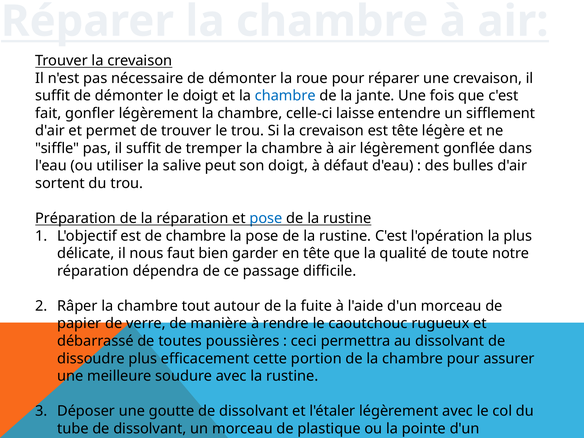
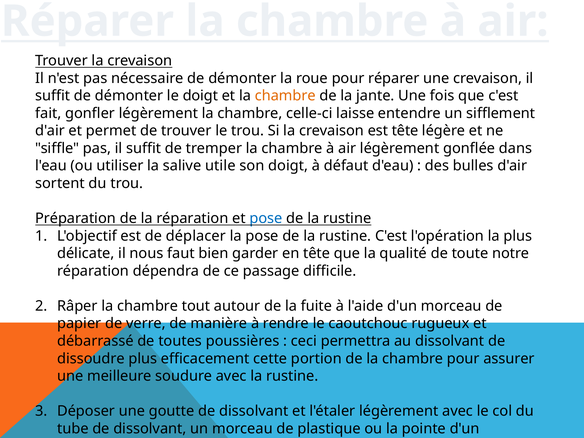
chambre colour: blue -> orange (285, 96)
peut: peut -> utile (220, 166)
de chambre: chambre -> déplacer (196, 236)
